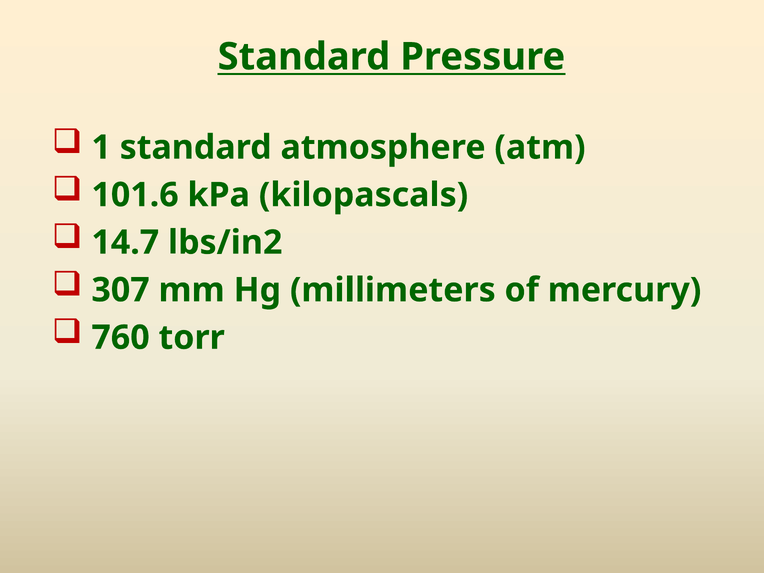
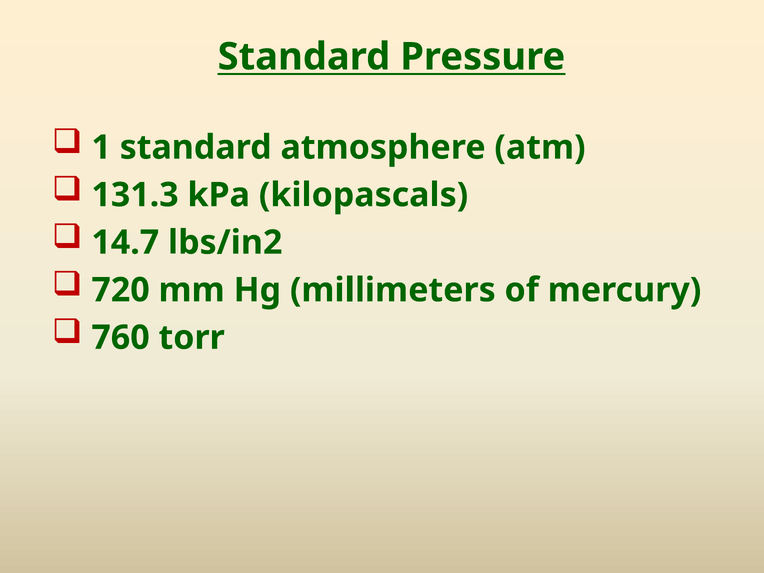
101.6: 101.6 -> 131.3 (135, 195)
307: 307 -> 720 (121, 290)
